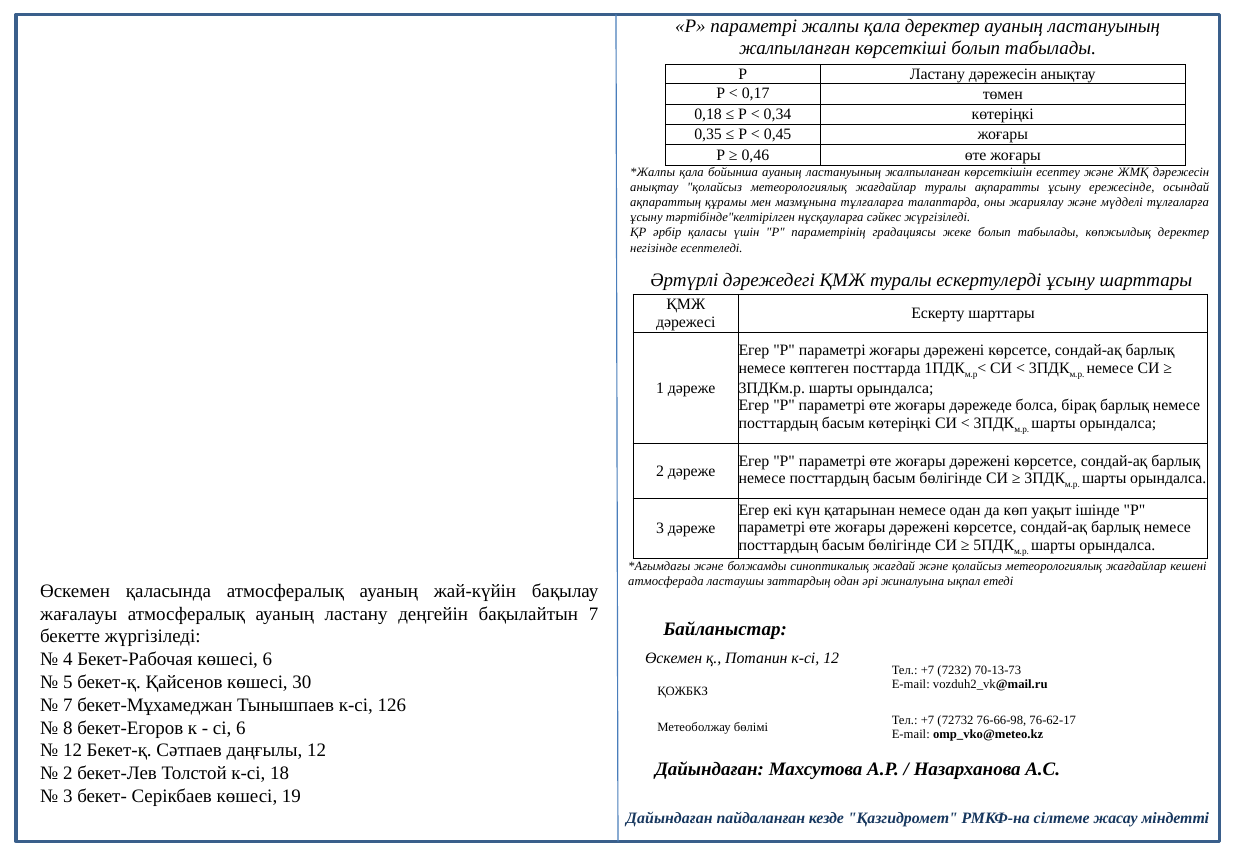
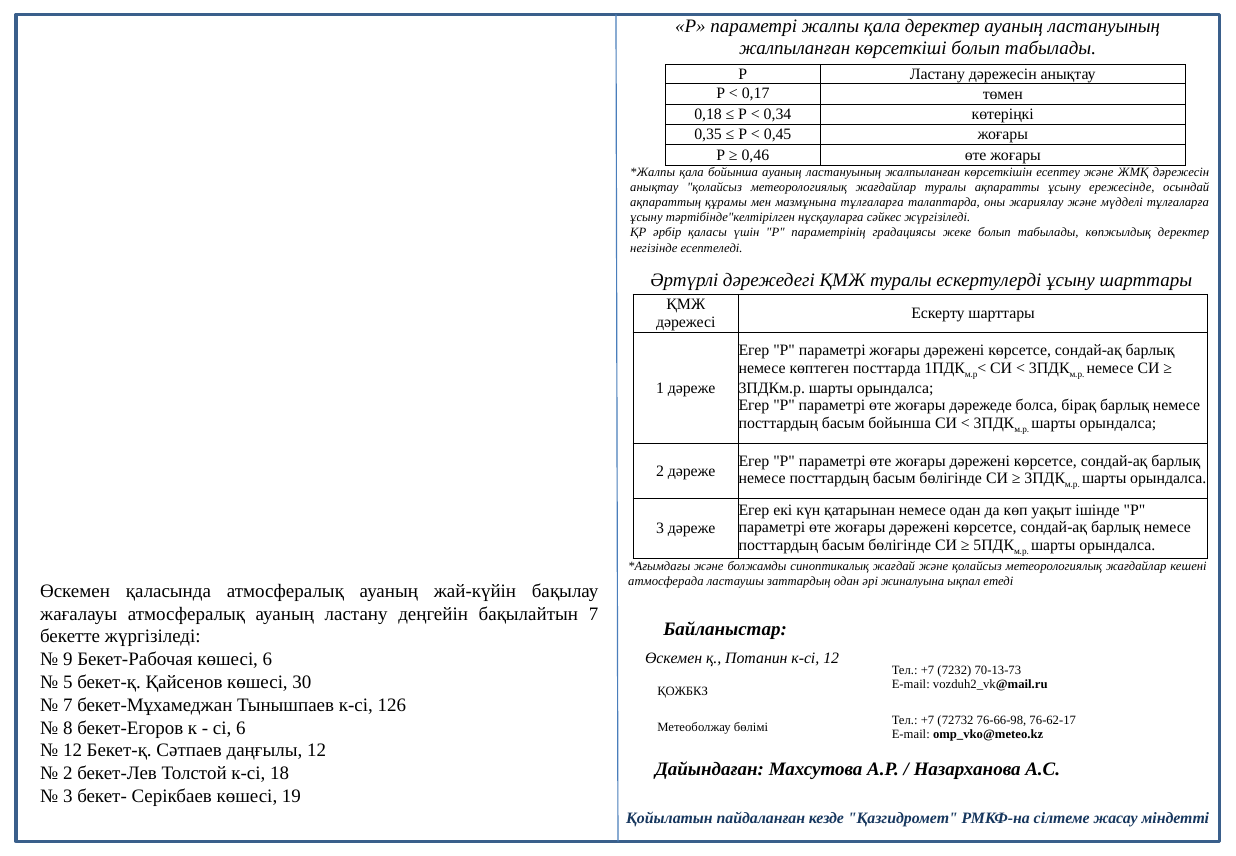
басым көтеріңкі: көтеріңкі -> бойынша (900, 423)
4: 4 -> 9 (68, 659)
Дайындаған: Дайындаған -> Қойылатын (669, 818)
